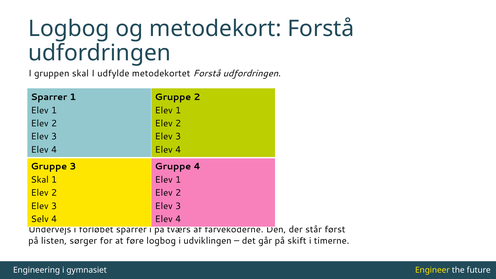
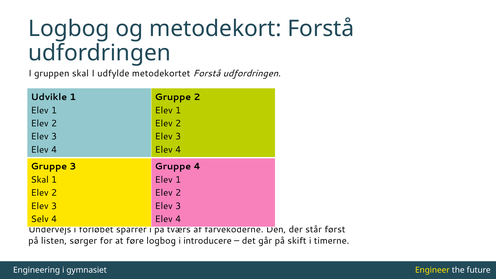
Sparrer: Sparrer -> Udvikle (49, 97)
udviklingen: udviklingen -> introducere (208, 241)
